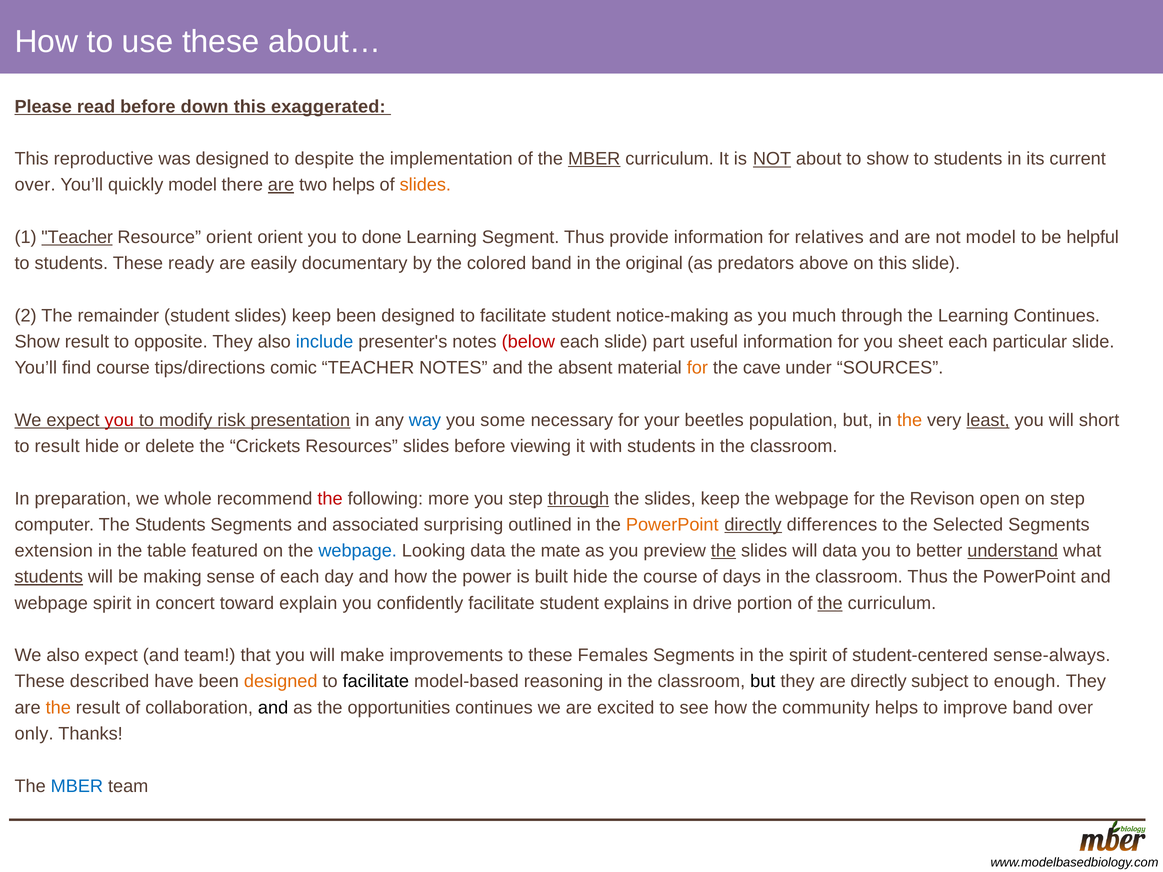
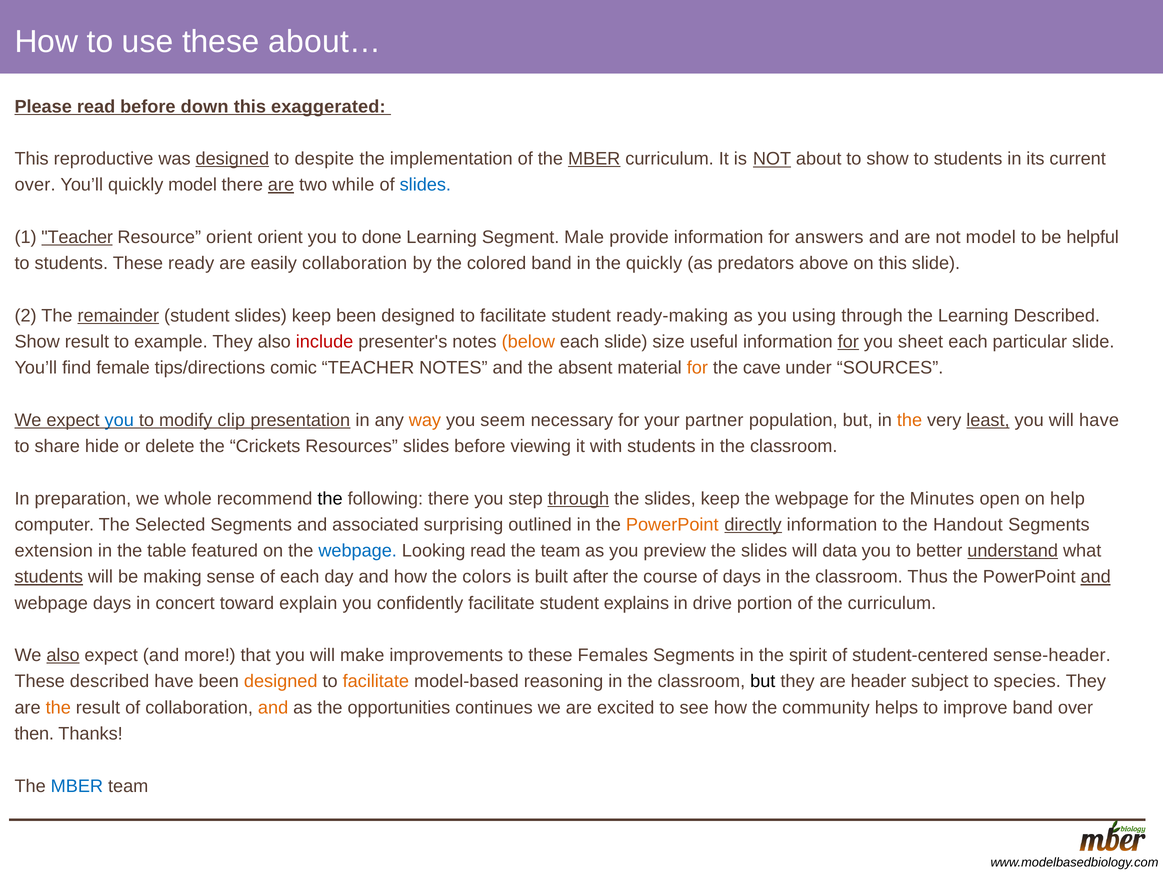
designed underline: none -> present (232, 159)
two helps: helps -> while (353, 185)
slides colour: orange -> blue (425, 185)
Segment Thus: Thus -> Male (584, 237)
relatives: relatives -> answers (829, 237)
easily documentary: documentary -> collaboration (355, 263)
the original: original -> quickly (654, 263)
remainder underline: none -> present (118, 316)
notice-making: notice-making -> ready-making (672, 316)
much: much -> using (814, 316)
Learning Continues: Continues -> Described (1057, 316)
opposite: opposite -> example (171, 342)
include colour: blue -> red (325, 342)
below colour: red -> orange (528, 342)
part: part -> size (669, 342)
for underline: none -> present (848, 342)
find course: course -> female (123, 368)
you colour: red -> blue (119, 420)
risk: risk -> clip (231, 420)
way colour: blue -> orange (425, 420)
some: some -> seem (503, 420)
beetles: beetles -> partner (714, 420)
will short: short -> have (1099, 420)
to result: result -> share (57, 446)
the colour: red -> black (330, 499)
following more: more -> there (449, 499)
Revison: Revison -> Minutes (942, 499)
on step: step -> help (1068, 499)
The Students: Students -> Selected (170, 525)
directly differences: differences -> information (832, 525)
Selected: Selected -> Handout (968, 525)
Looking data: data -> read (488, 551)
the mate: mate -> team (561, 551)
the underline: present -> none (723, 551)
power: power -> colors (487, 577)
built hide: hide -> after (591, 577)
and underline: none -> present (1096, 577)
webpage spirit: spirit -> days (112, 603)
the underline: present -> none (830, 603)
also underline: none -> present (63, 656)
and team: team -> more (210, 656)
sense-always: sense-always -> sense-header (1052, 656)
facilitate colour: black -> orange (376, 682)
are directly: directly -> header (879, 682)
enough: enough -> species (1027, 682)
and colour: black -> orange (273, 708)
only: only -> then (34, 734)
